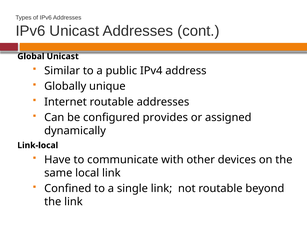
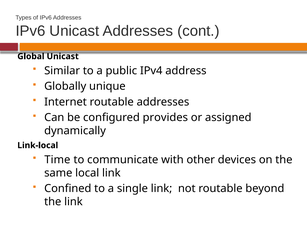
Have: Have -> Time (57, 160)
